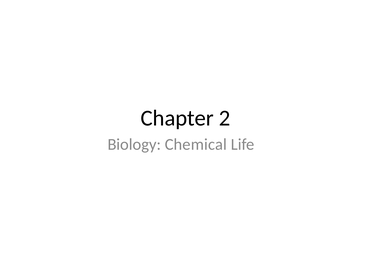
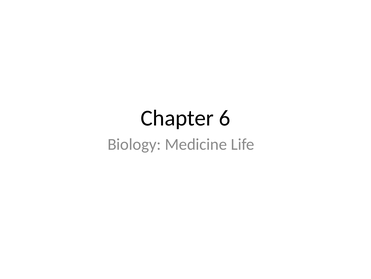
2: 2 -> 6 (225, 118)
Chemical: Chemical -> Medicine (196, 144)
